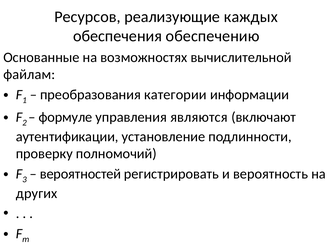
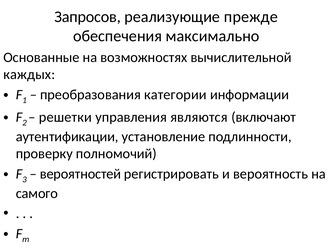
Ресурсов: Ресурсов -> Запросов (88, 17)
каждых: каждых -> прежде (251, 17)
обеспечению: обеспечению -> максимально (213, 36)
файлам: файлам -> каждых (29, 74)
формуле: формуле -> решетки (65, 117)
других: других -> самого (37, 193)
